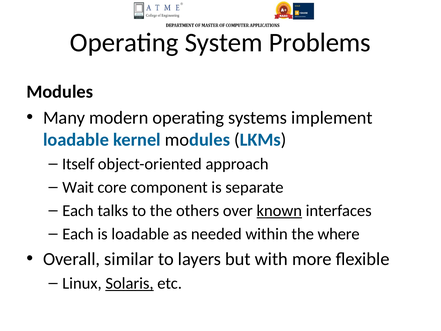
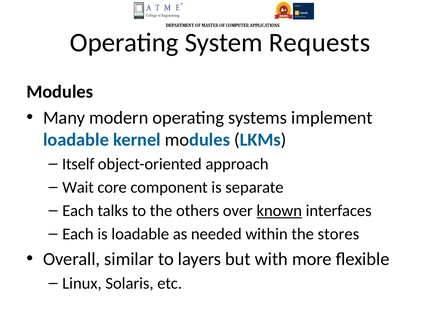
Problems: Problems -> Requests (320, 43)
where: where -> stores (338, 234)
Solaris underline: present -> none (129, 283)
